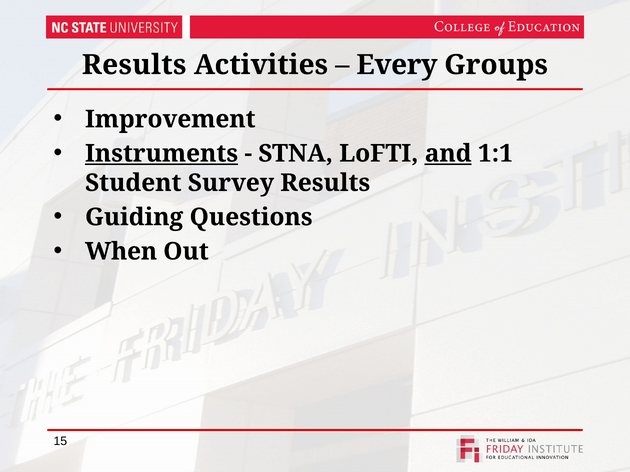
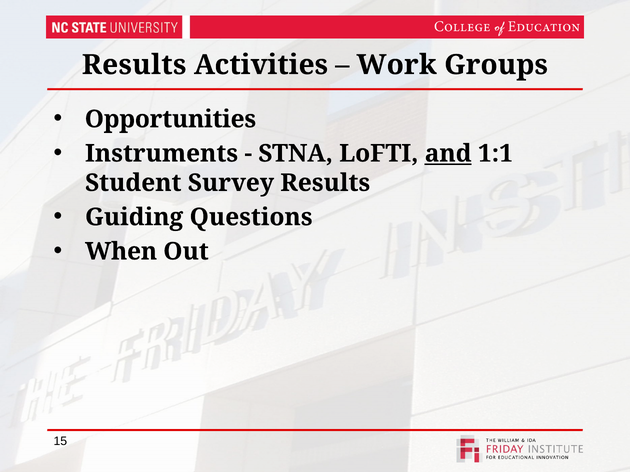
Every: Every -> Work (397, 65)
Improvement: Improvement -> Opportunities (170, 119)
Instruments underline: present -> none (162, 154)
